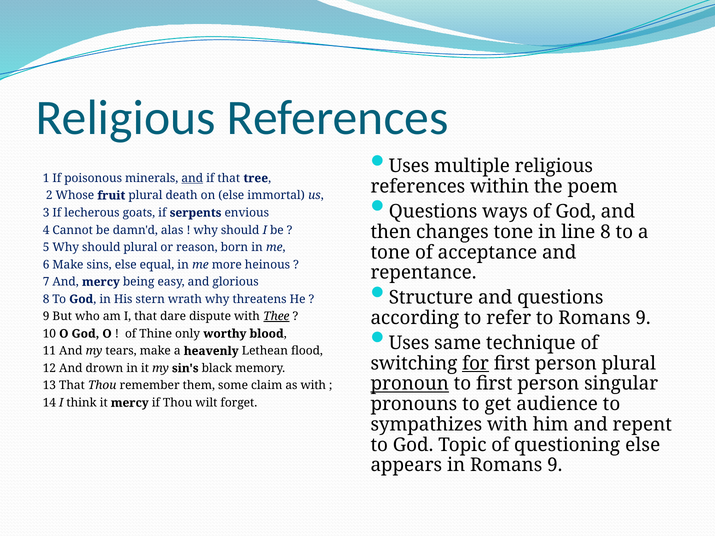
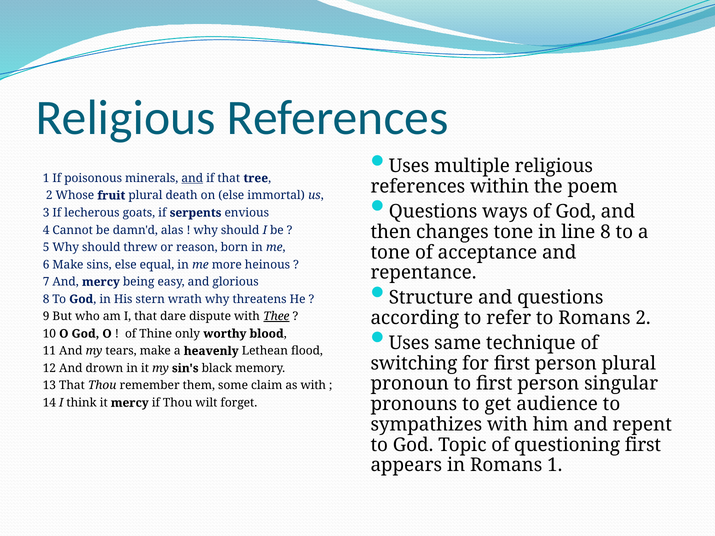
should plural: plural -> threw (140, 247)
to Romans 9: 9 -> 2 (643, 318)
for underline: present -> none (476, 364)
pronoun underline: present -> none (410, 384)
questioning else: else -> first (643, 445)
in Romans 9: 9 -> 1 (555, 465)
